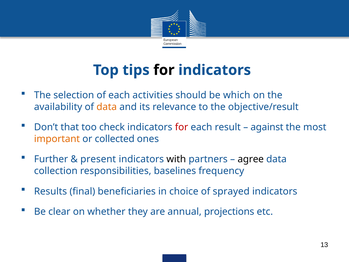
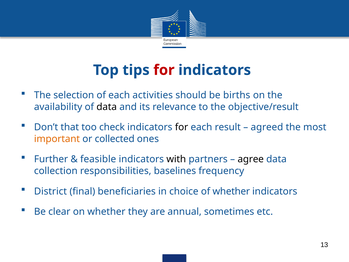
for colour: black -> red (164, 70)
which: which -> births (237, 95)
data colour: orange -> black (107, 107)
for colour: red -> black (182, 127)
against: against -> agreed (267, 127)
present: present -> feasible (98, 159)
Results: Results -> District (50, 191)
of sprayed: sprayed -> whether (231, 191)
projections: projections -> sometimes (229, 212)
